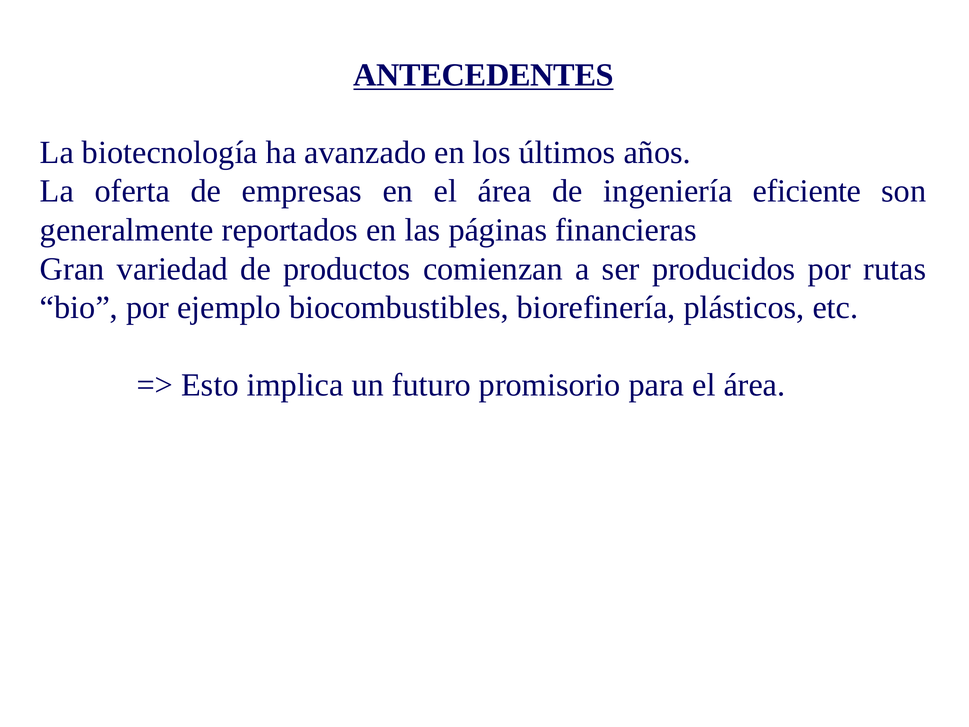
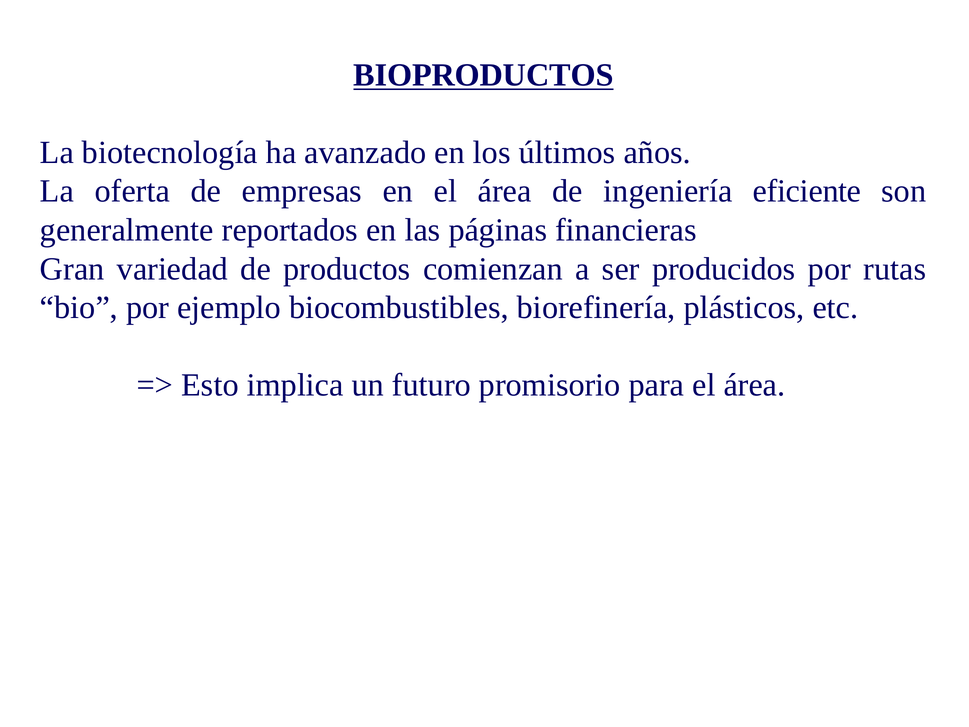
ANTECEDENTES: ANTECEDENTES -> BIOPRODUCTOS (483, 75)
